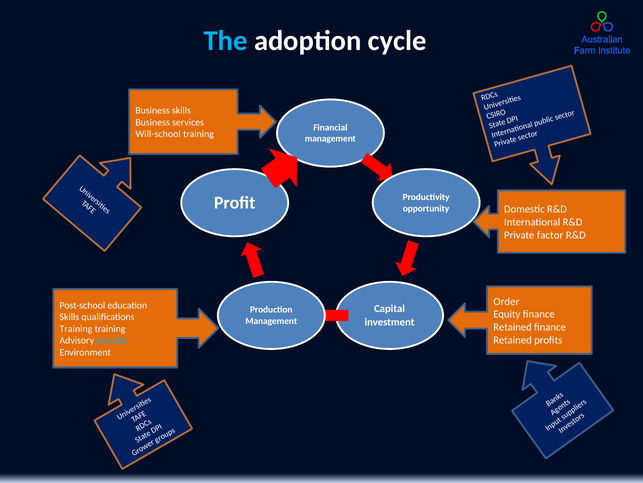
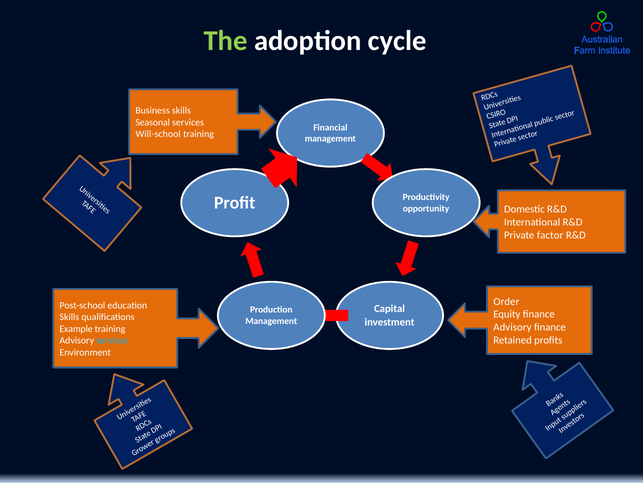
The colour: light blue -> light green (226, 41)
Business: Business -> Seasonal (153, 122)
Retained: Retained -> Advisory (512, 327)
Training: Training -> Example (76, 328)
